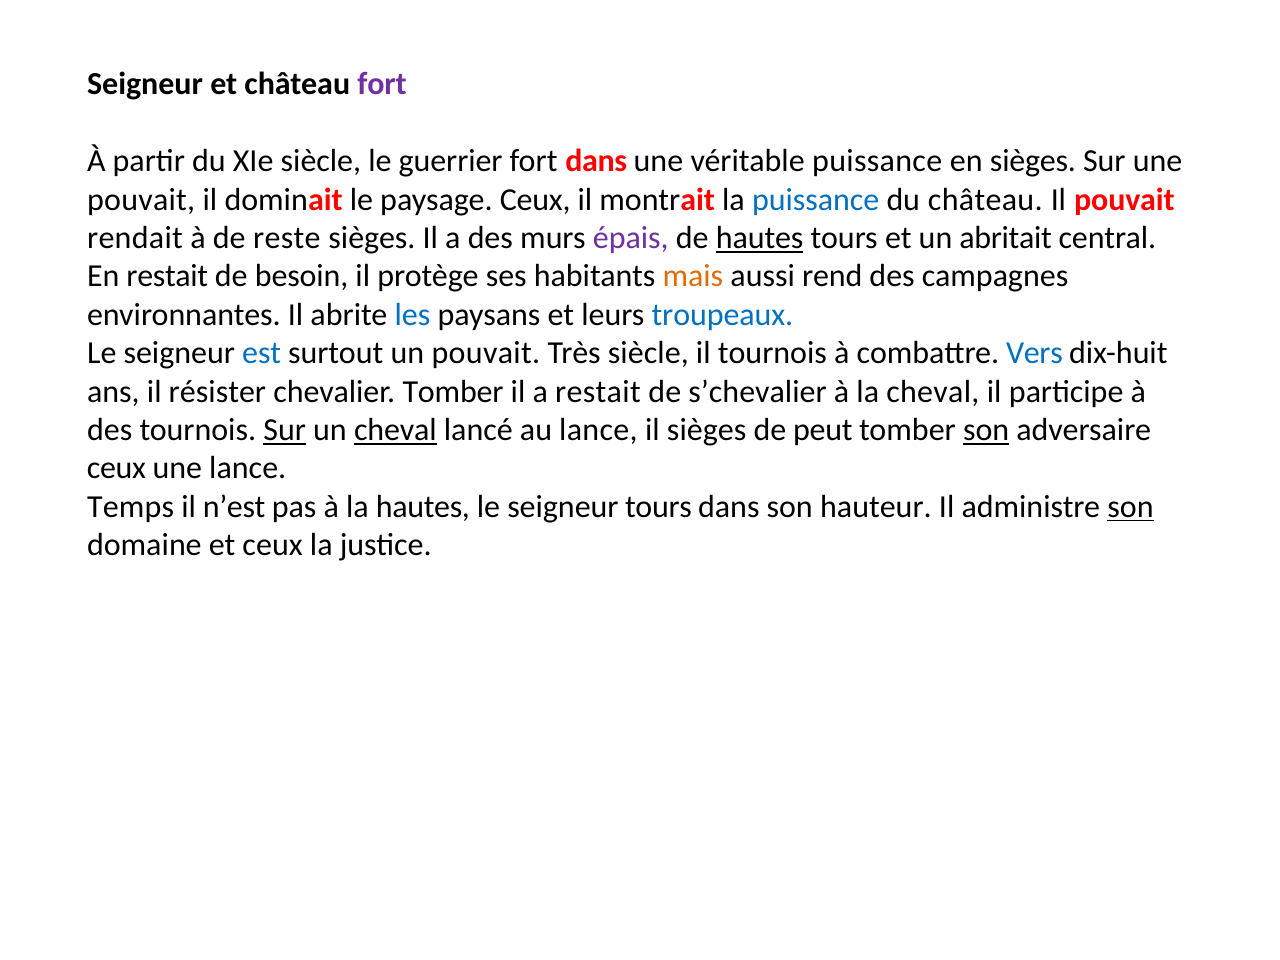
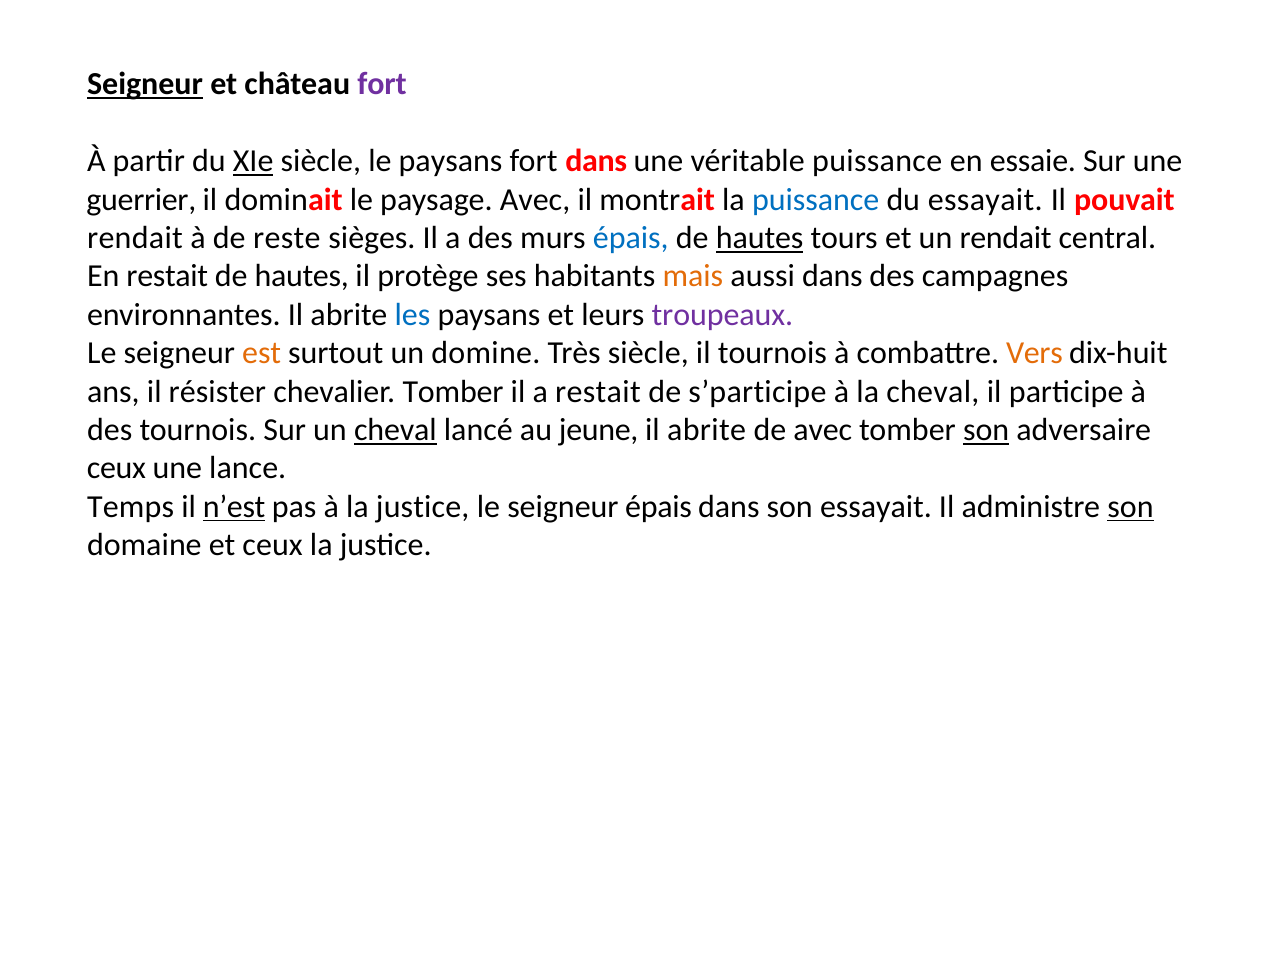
Seigneur underline: none -> present (145, 84)
XIe underline: none -> present (253, 161)
le guerrier: guerrier -> paysans (451, 161)
en sièges: sièges -> essaie (1033, 161)
pouvait: pouvait -> guerrier (141, 200)
paysage Ceux: Ceux -> Avec (535, 200)
du château: château -> essayait (985, 200)
épais colour: purple -> blue (631, 238)
un abritait: abritait -> rendait (1006, 238)
besoin: besoin -> hautes (302, 276)
aussi rend: rend -> dans (832, 276)
troupeaux colour: blue -> purple (722, 315)
est colour: blue -> orange (262, 353)
un pouvait: pouvait -> domine (486, 353)
Vers colour: blue -> orange (1034, 353)
s’chevalier: s’chevalier -> s’participe (757, 392)
Sur underline: present -> none (285, 430)
au lance: lance -> jeune (599, 430)
sièges: sièges -> abrite (707, 430)
de peut: peut -> avec (823, 430)
n’est underline: none -> present (234, 507)
à la hautes: hautes -> justice (423, 507)
seigneur tours: tours -> épais (658, 507)
son hauteur: hauteur -> essayait (876, 507)
